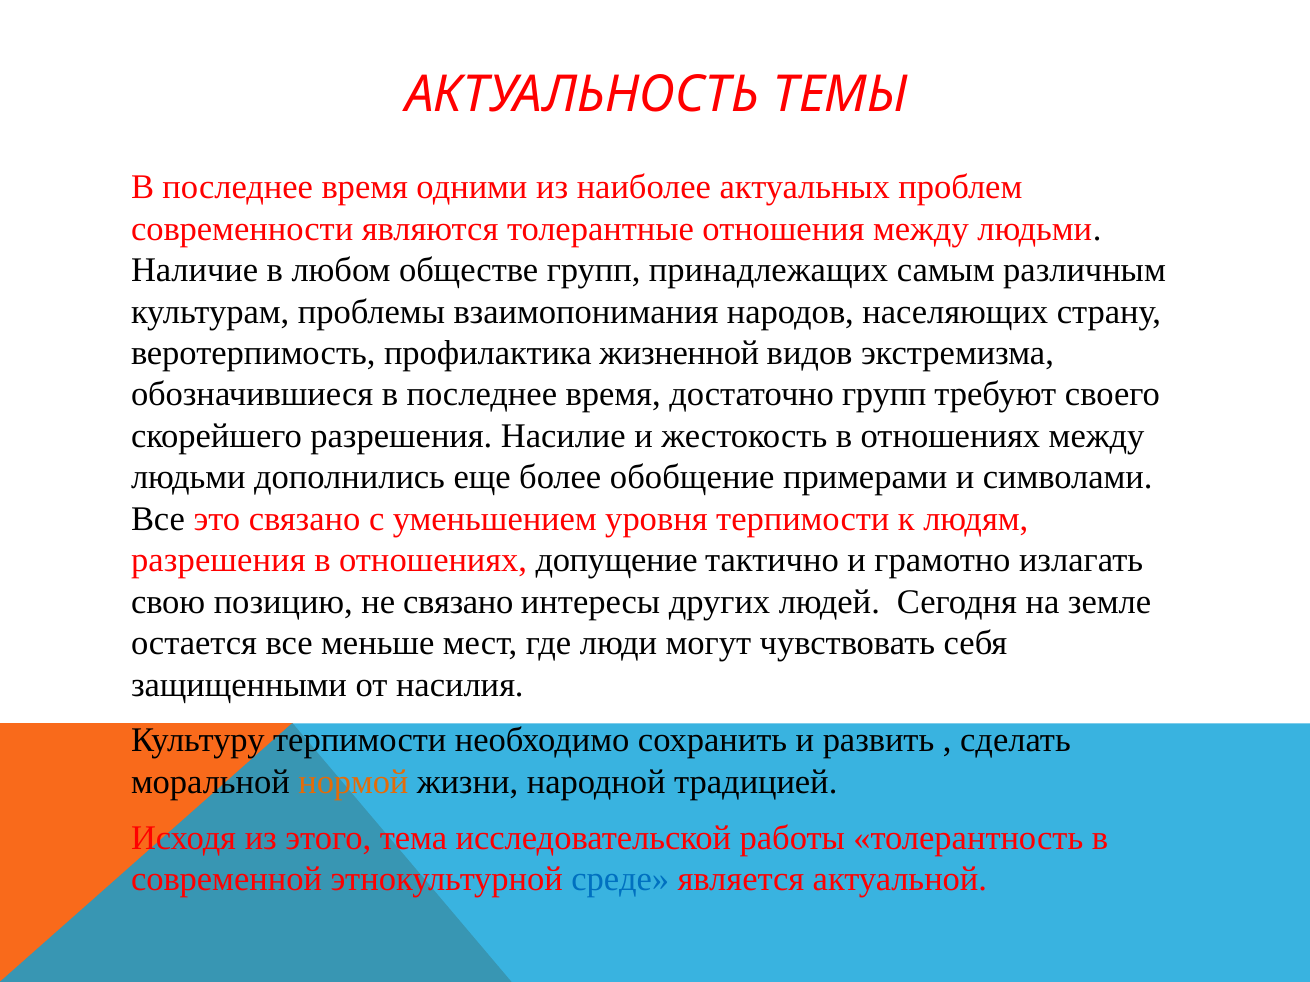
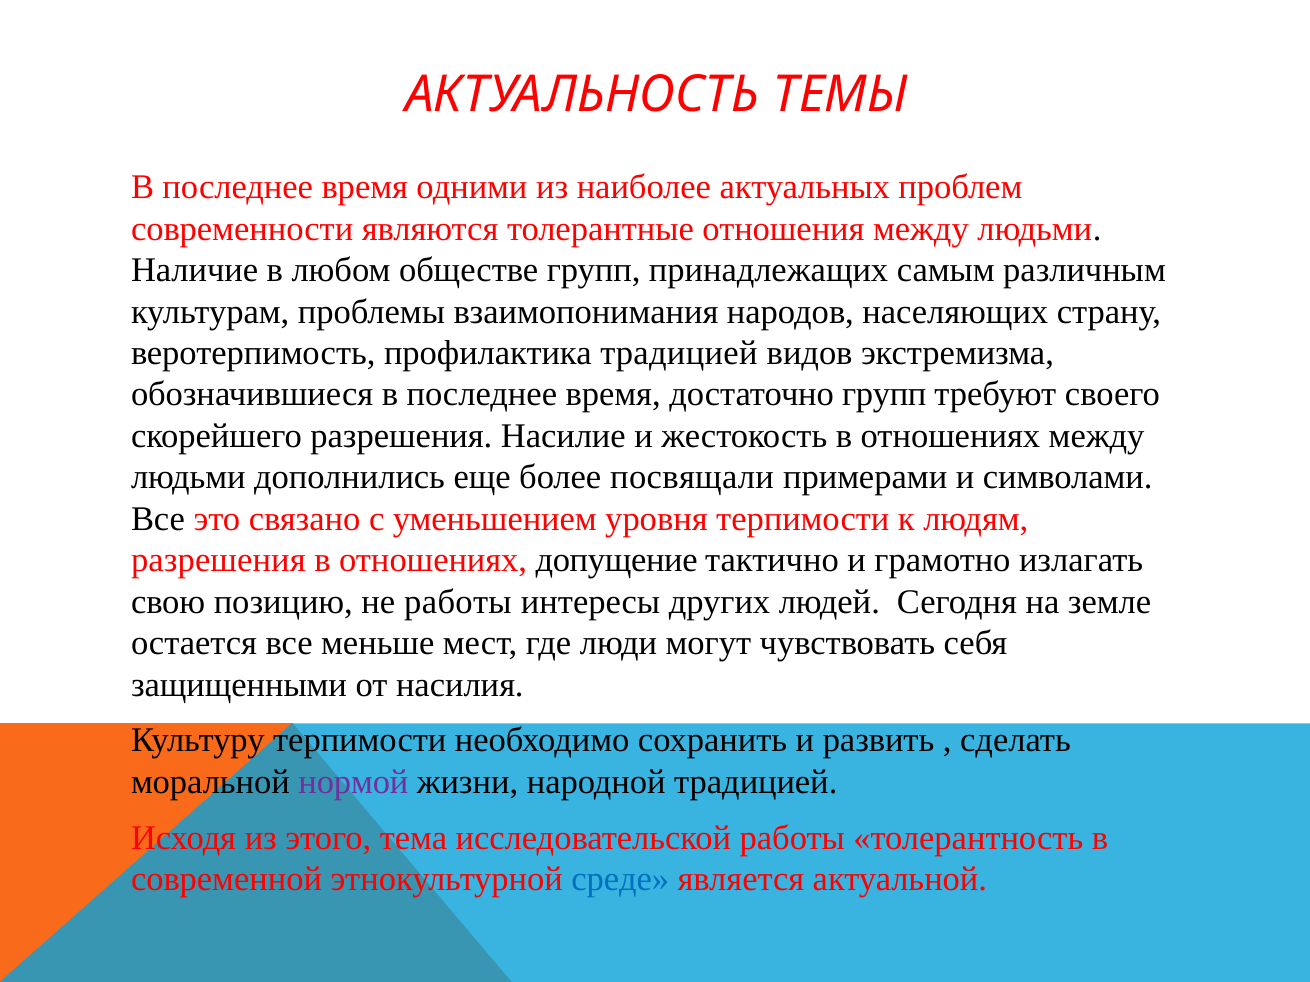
профилактика жизненной: жизненной -> традицией (679, 353)
обобщение: обобщение -> посвящали (692, 478)
не связано: связано -> работы (458, 602)
нормой colour: orange -> purple (353, 782)
